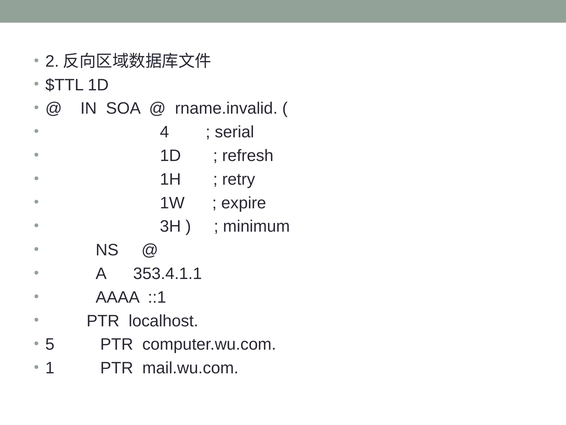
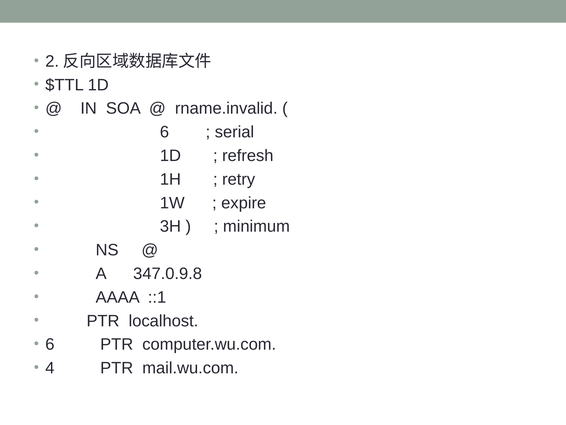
4: 4 -> 6 (164, 132)
353.4.1.1: 353.4.1.1 -> 347.0.9.8 (168, 273)
5: 5 -> 6 (50, 344)
1: 1 -> 4 (50, 368)
